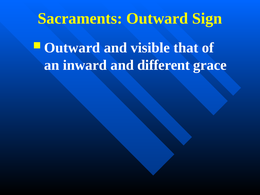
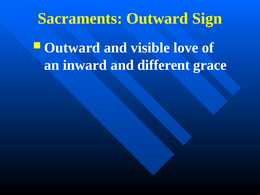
that: that -> love (186, 48)
